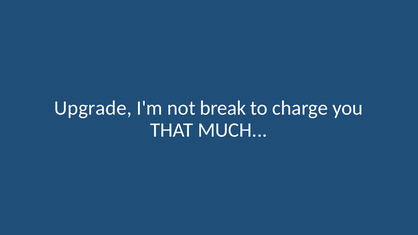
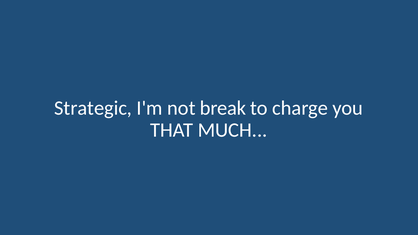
Upgrade: Upgrade -> Strategic (93, 108)
